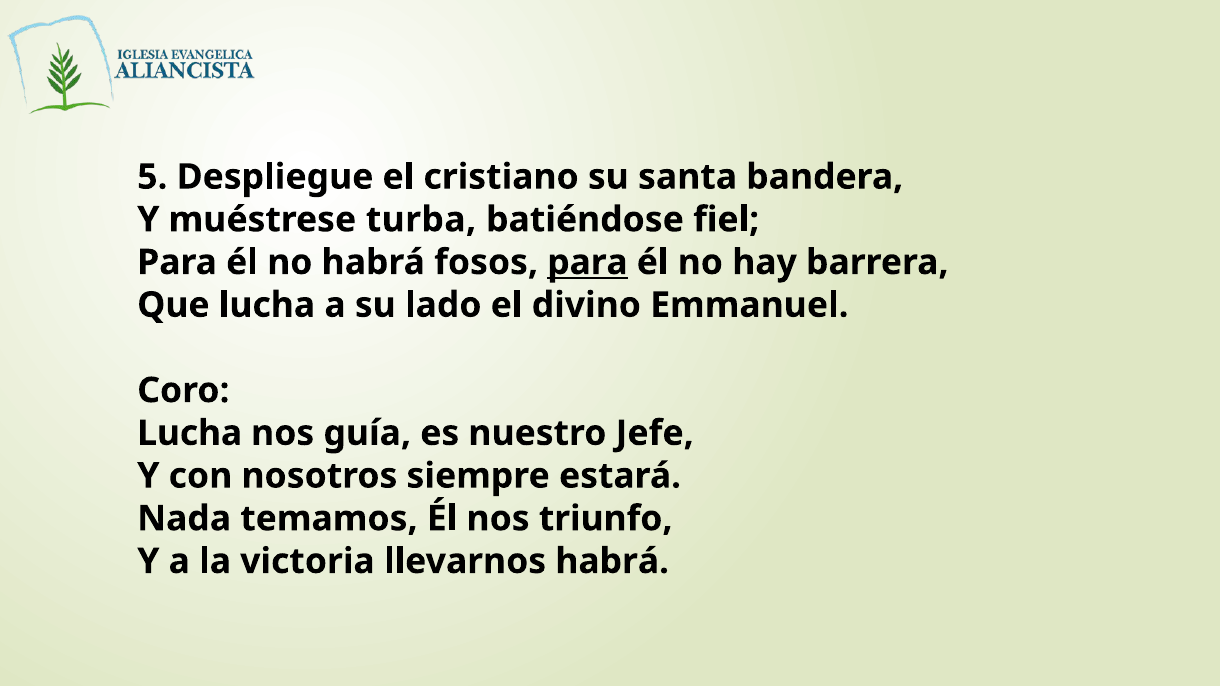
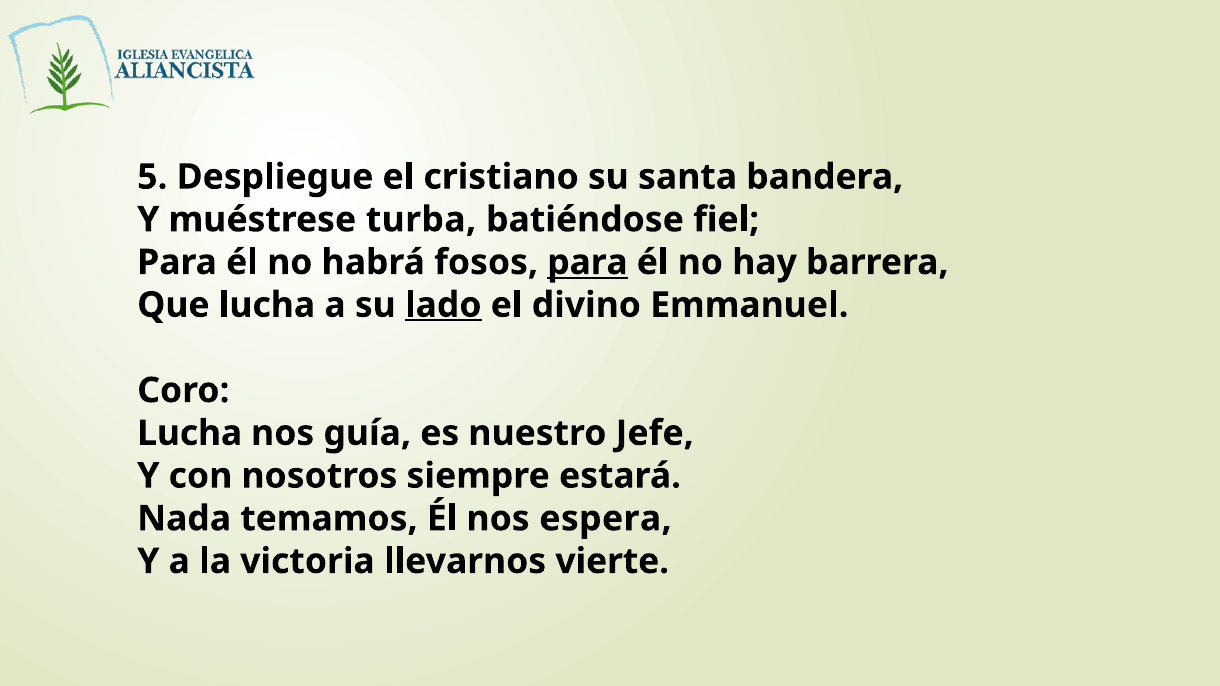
lado underline: none -> present (443, 305)
triunfo: triunfo -> espera (605, 519)
llevarnos habrá: habrá -> vierte (612, 561)
